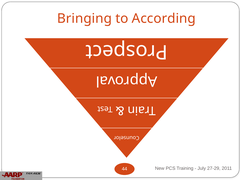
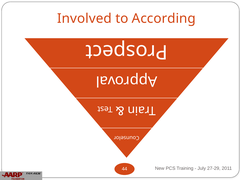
Bringing: Bringing -> Involved (84, 19)
